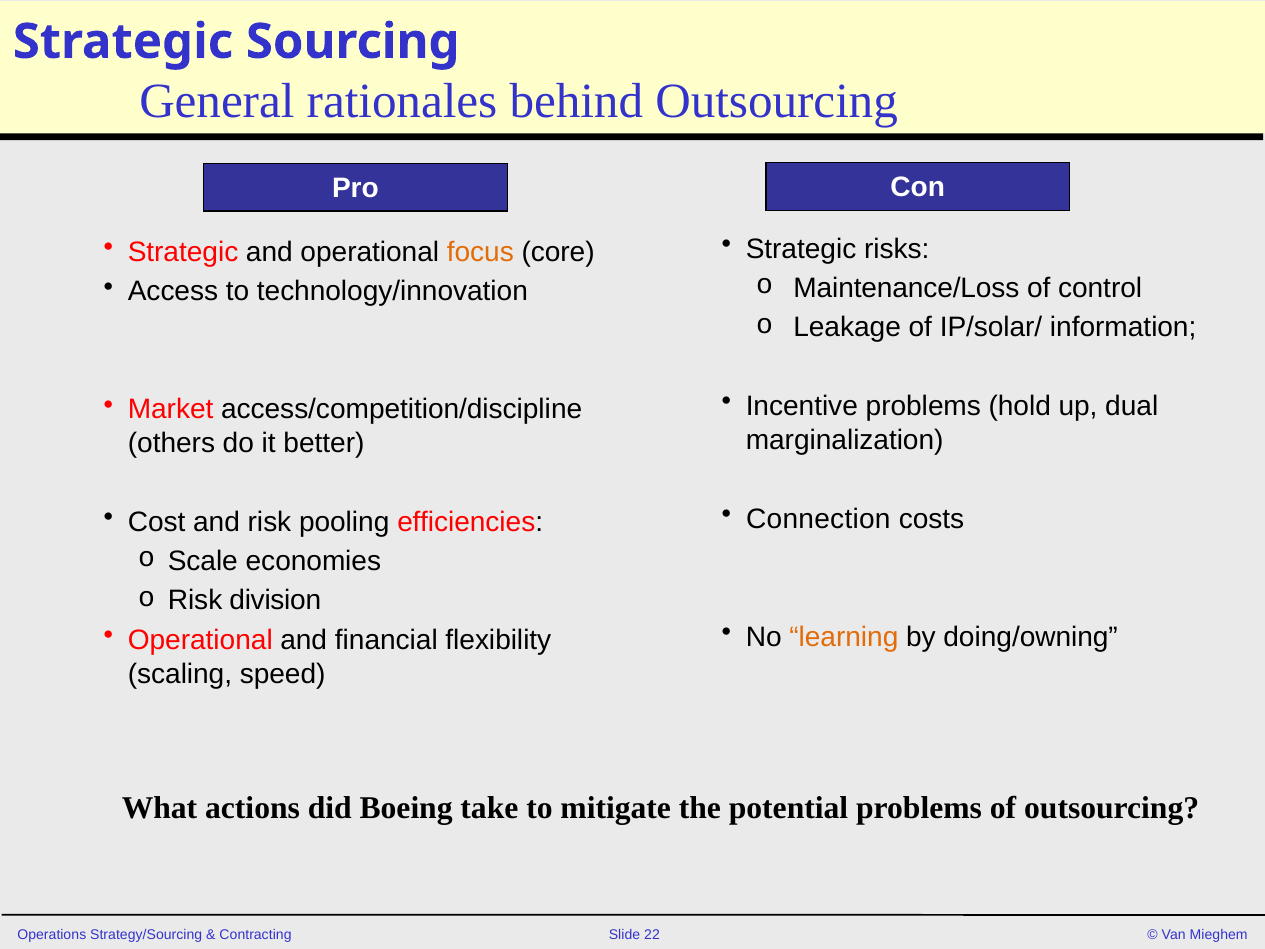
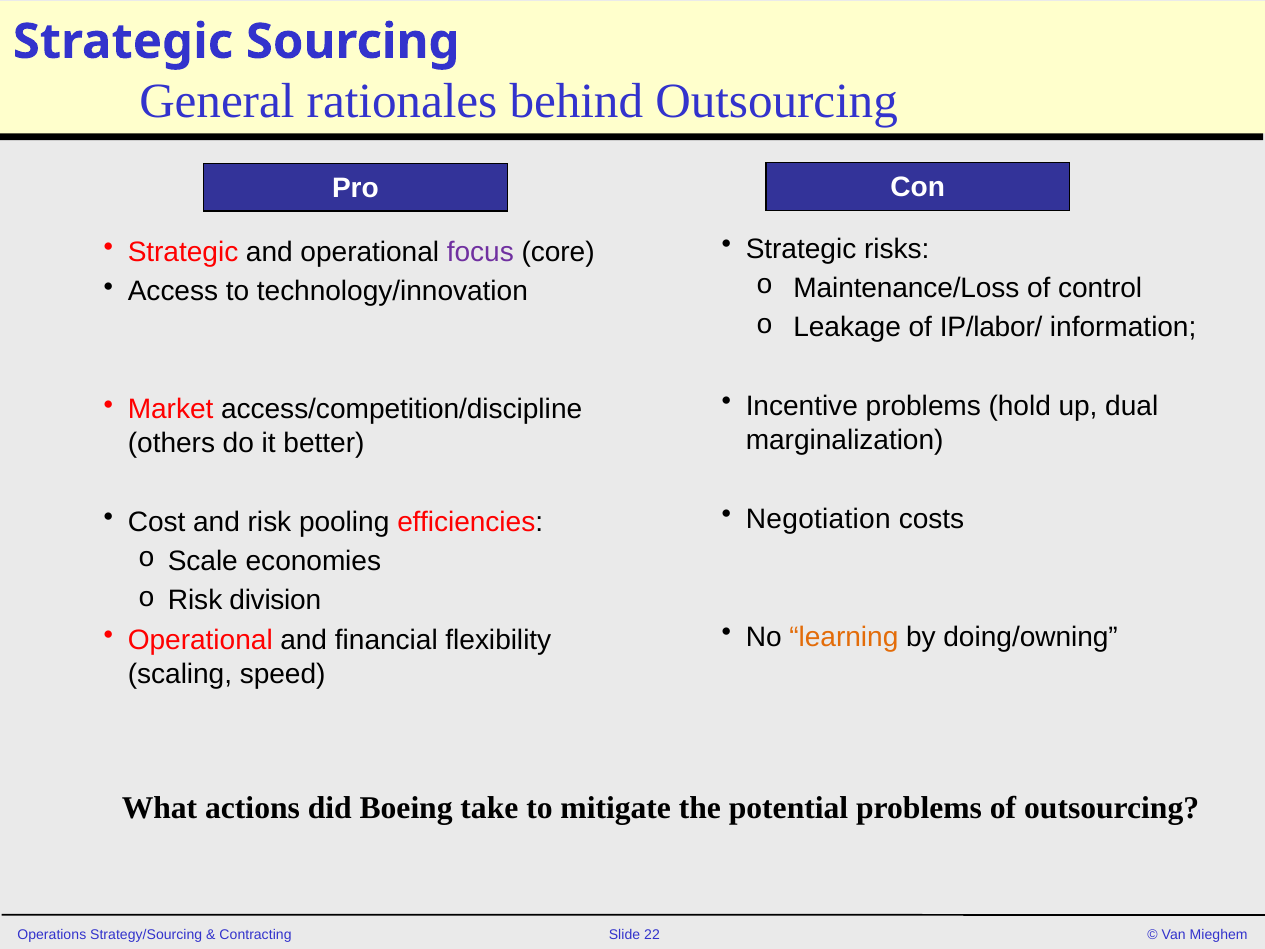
focus colour: orange -> purple (480, 252)
IP/solar/: IP/solar/ -> IP/labor/ (991, 328)
Connection: Connection -> Negotiation (818, 519)
